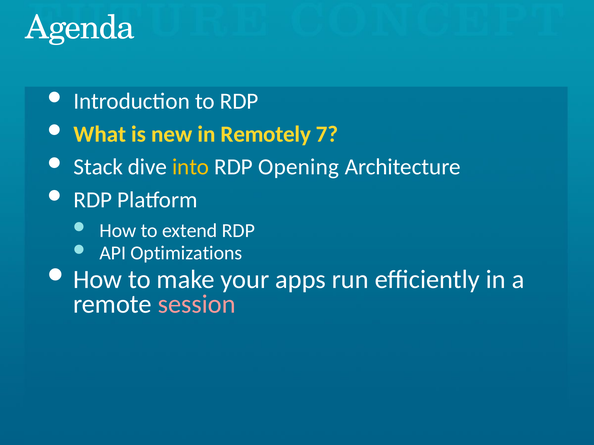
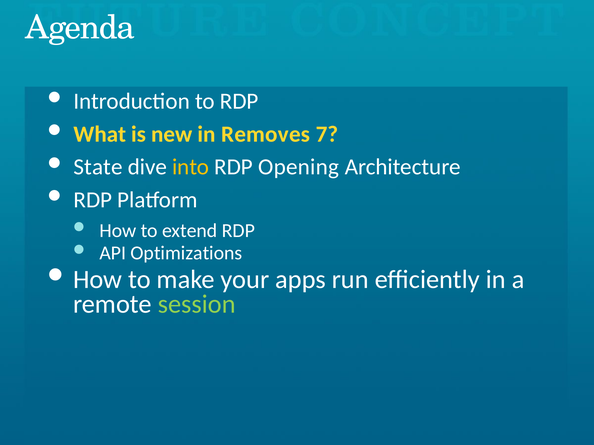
Remotely: Remotely -> Removes (266, 134)
Stack: Stack -> State (98, 167)
session colour: pink -> light green (197, 305)
